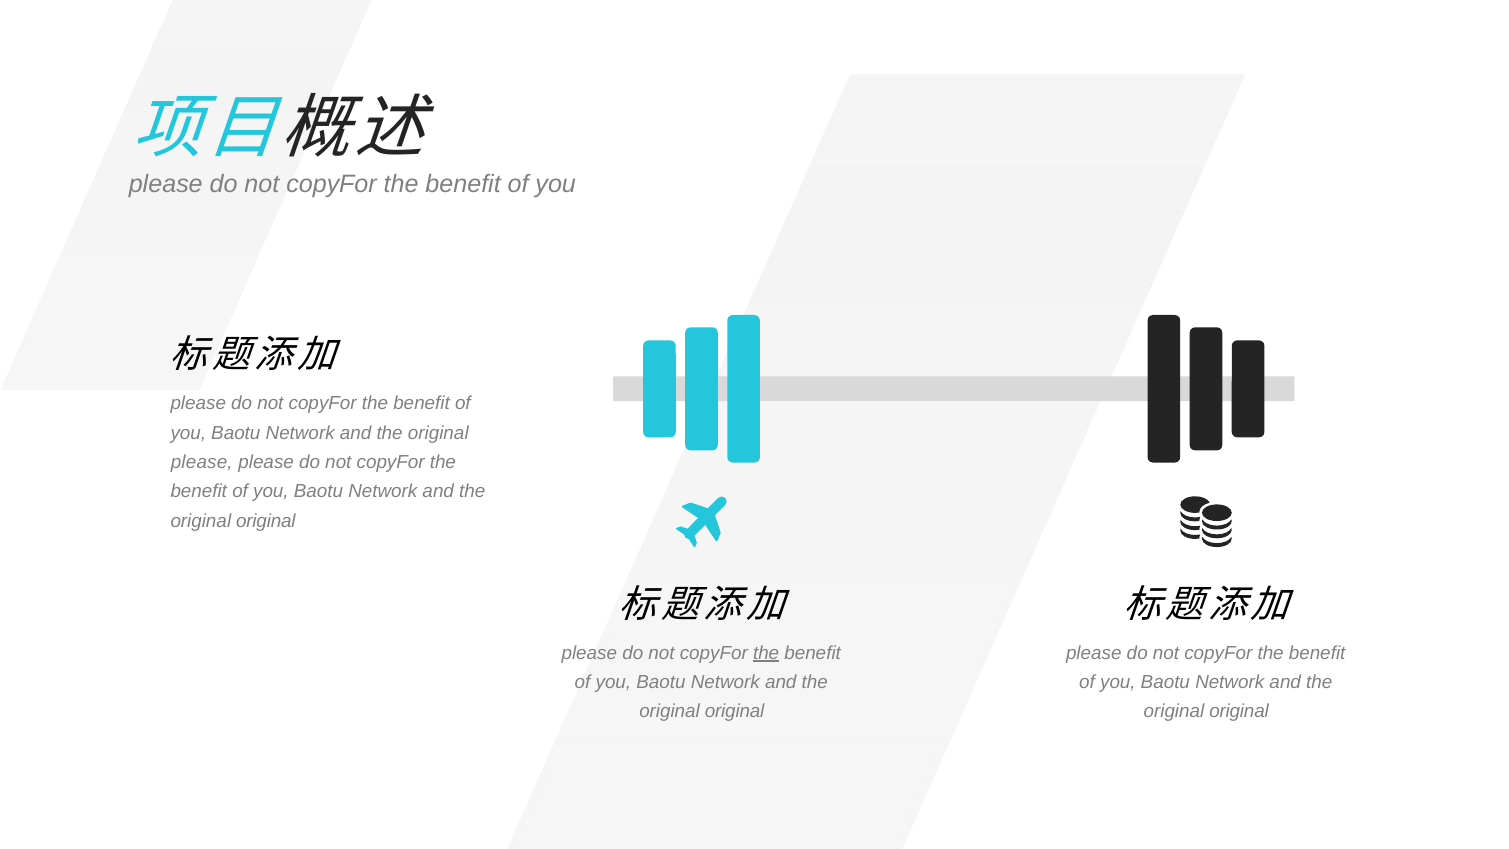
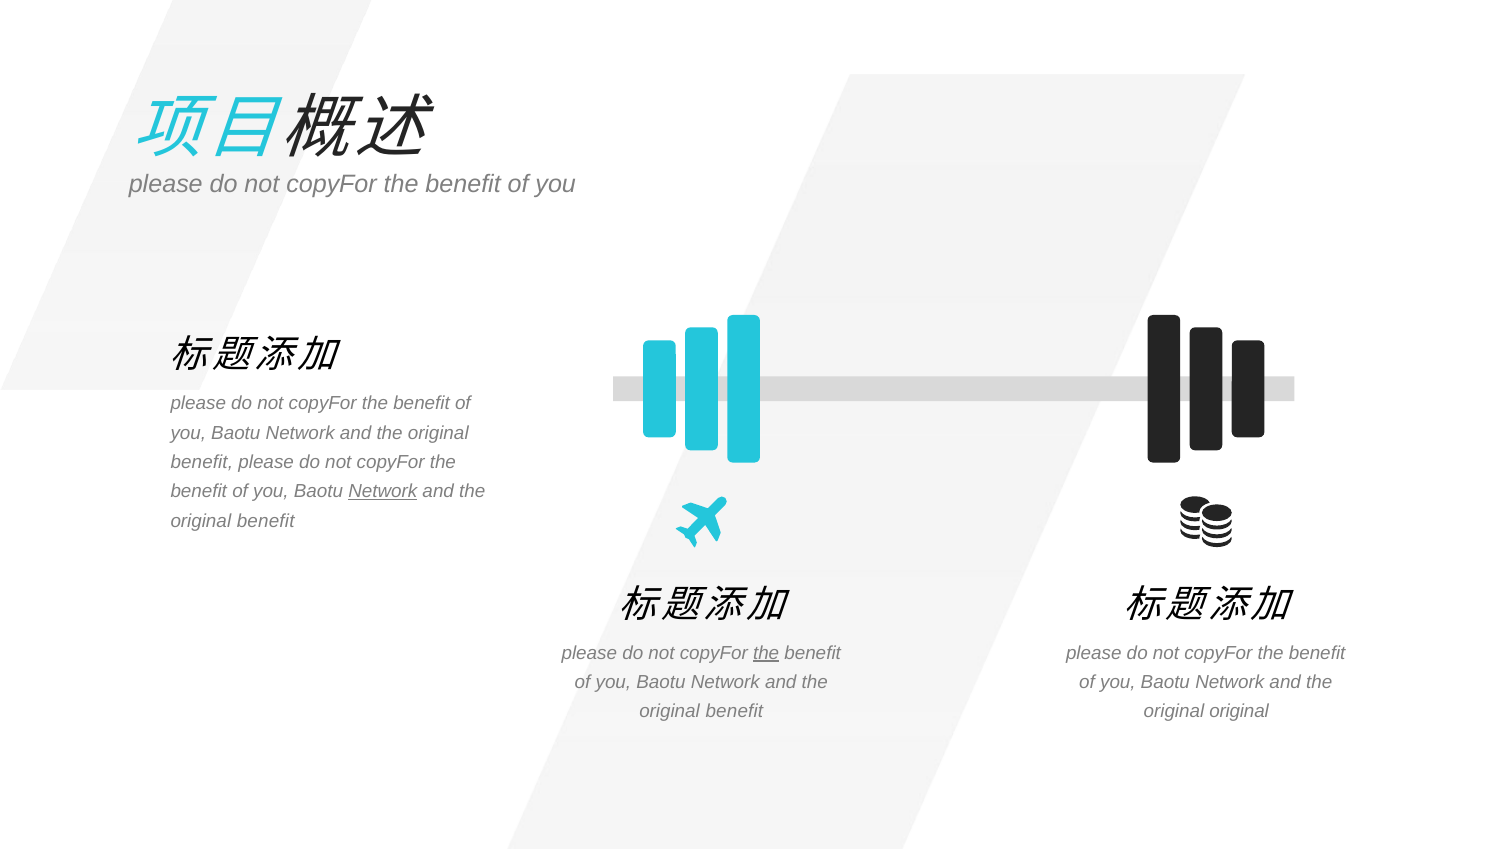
please: please -> benefit (202, 462)
Network underline: none -> present (383, 492)
original: original -> benefit (266, 521)
original: original -> benefit (734, 712)
